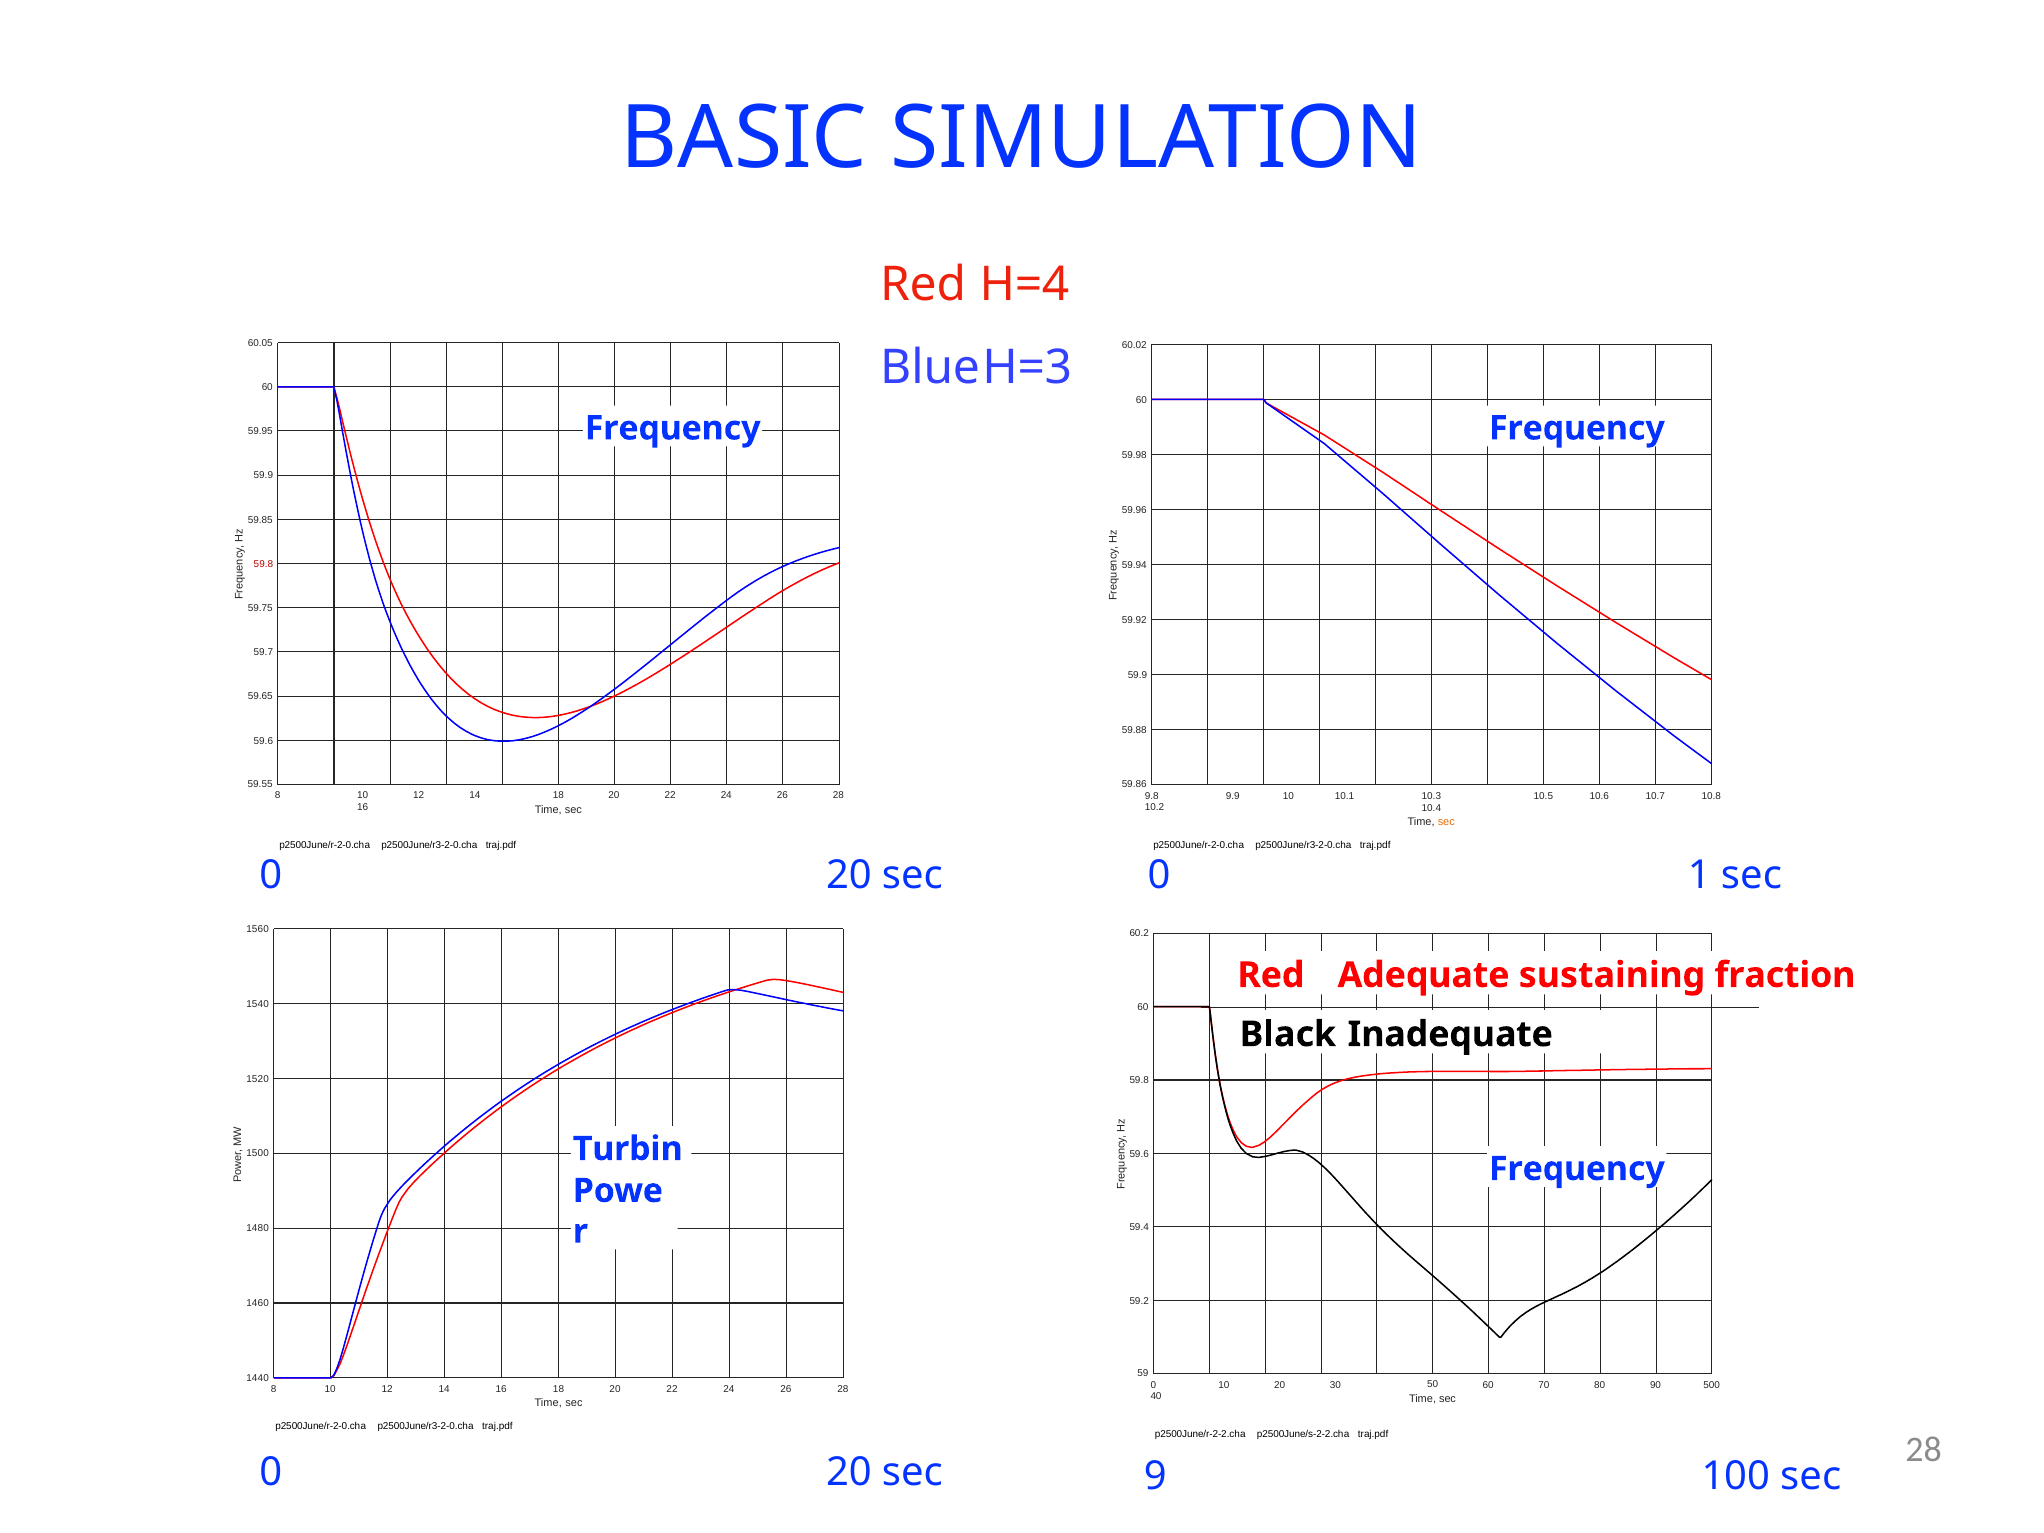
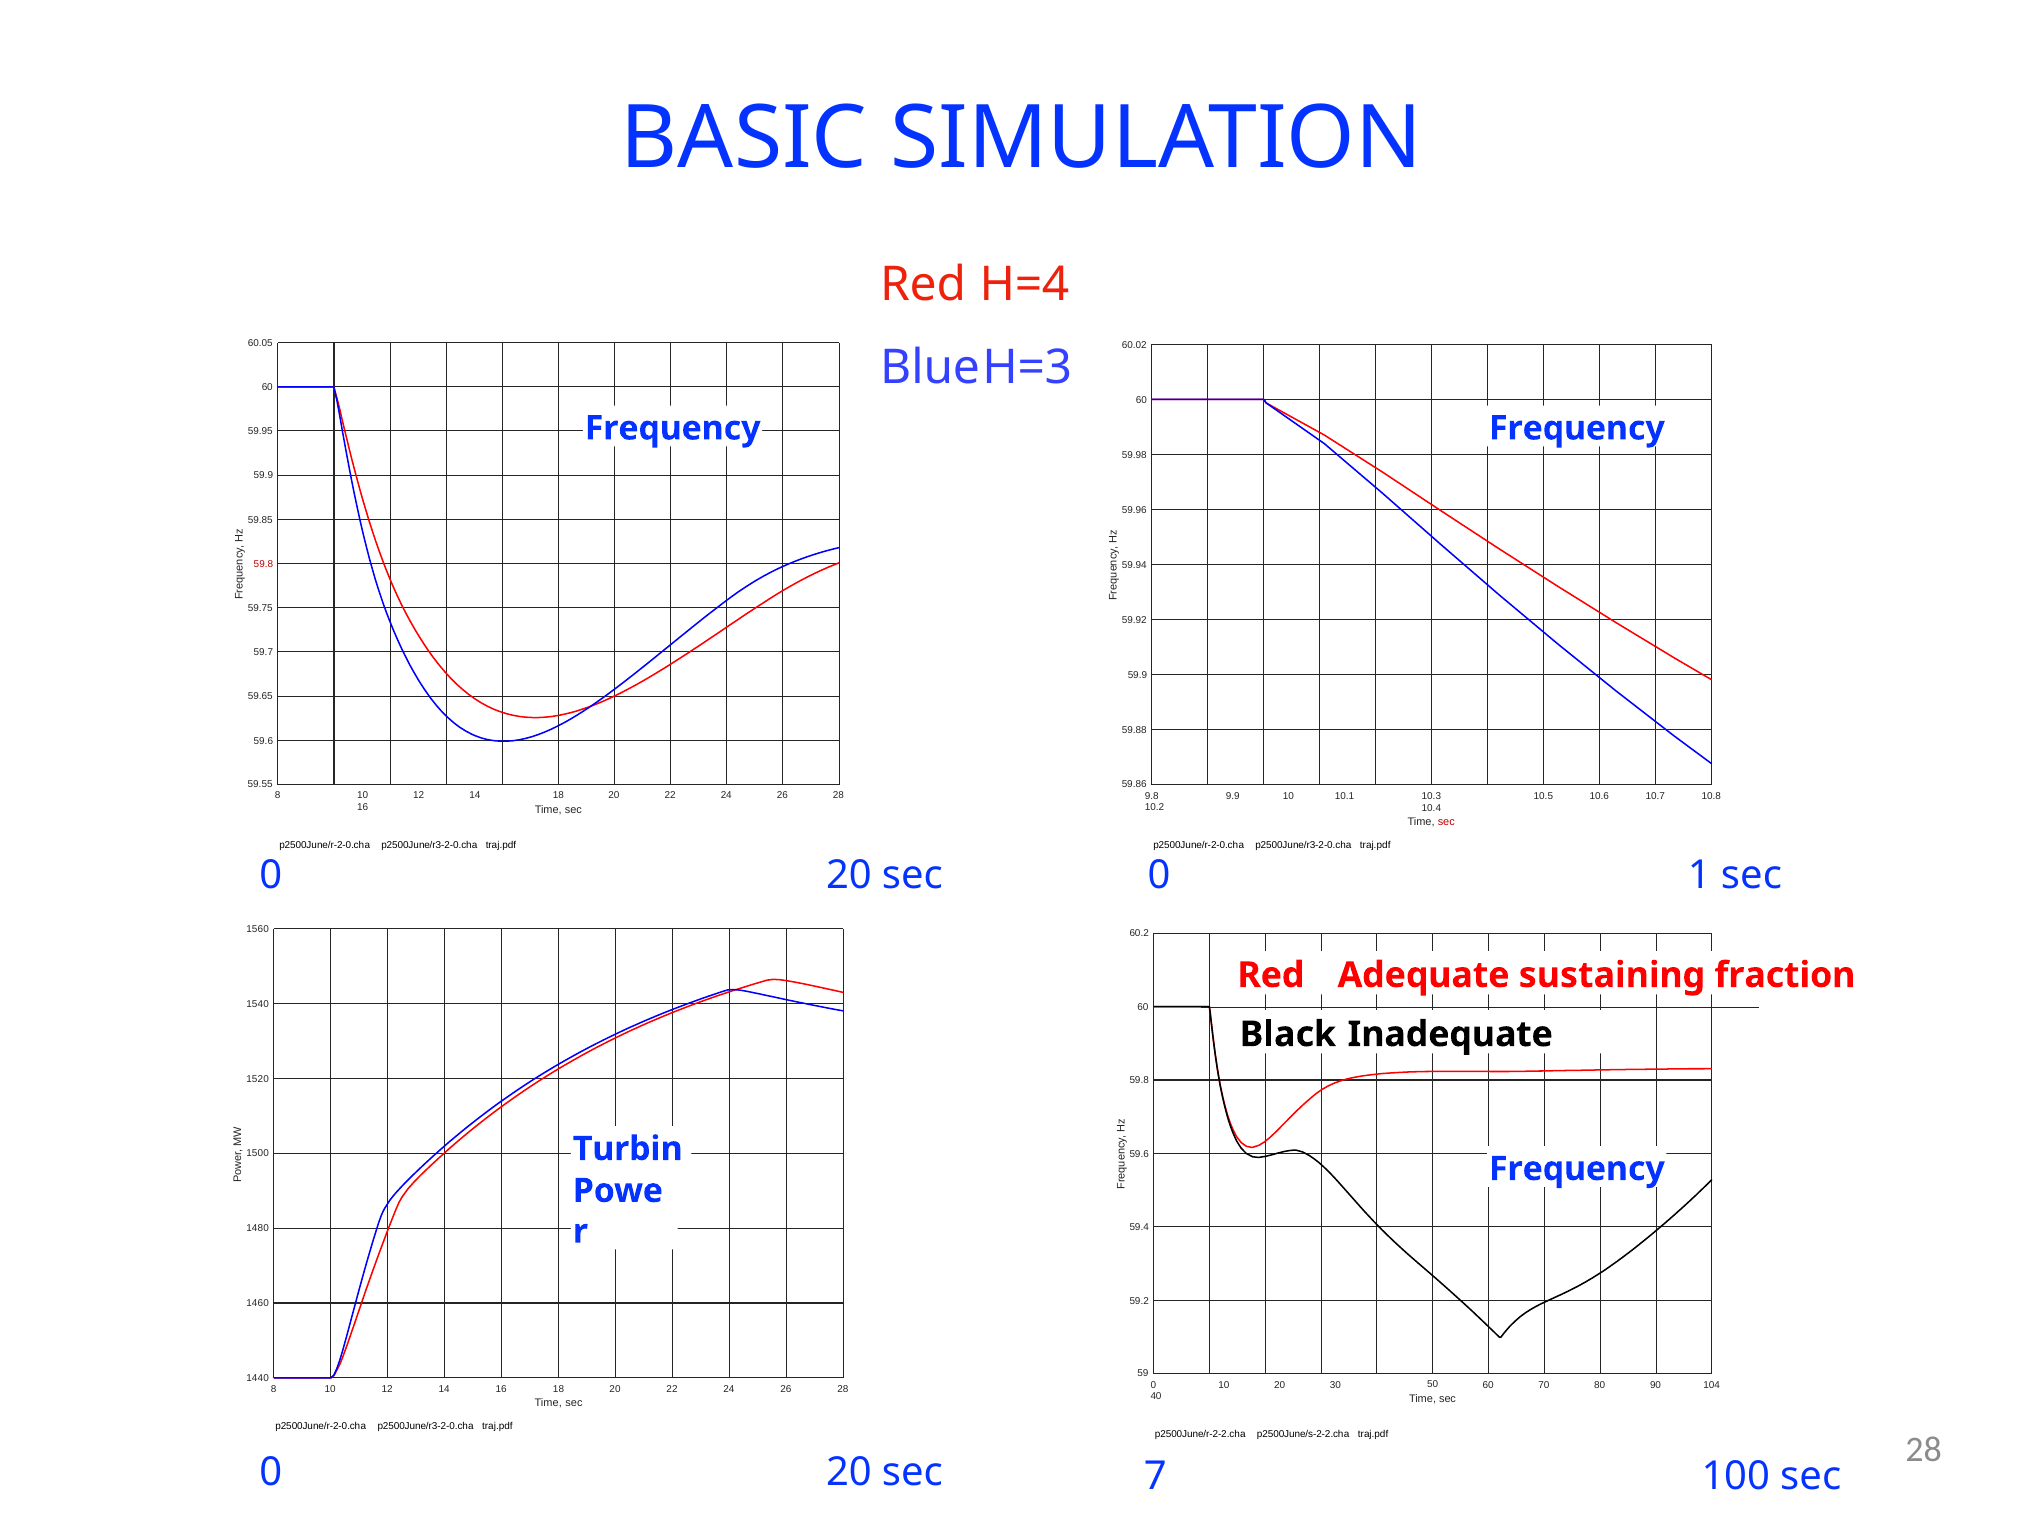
sec colour: orange -> red (1446, 822)
500: 500 -> 104 (1712, 1385)
9: 9 -> 7 (1155, 1476)
